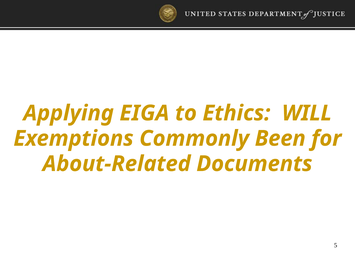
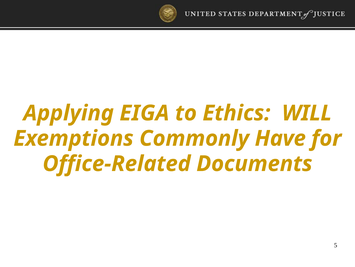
Been: Been -> Have (280, 138)
About-Related: About-Related -> Office-Related (117, 163)
